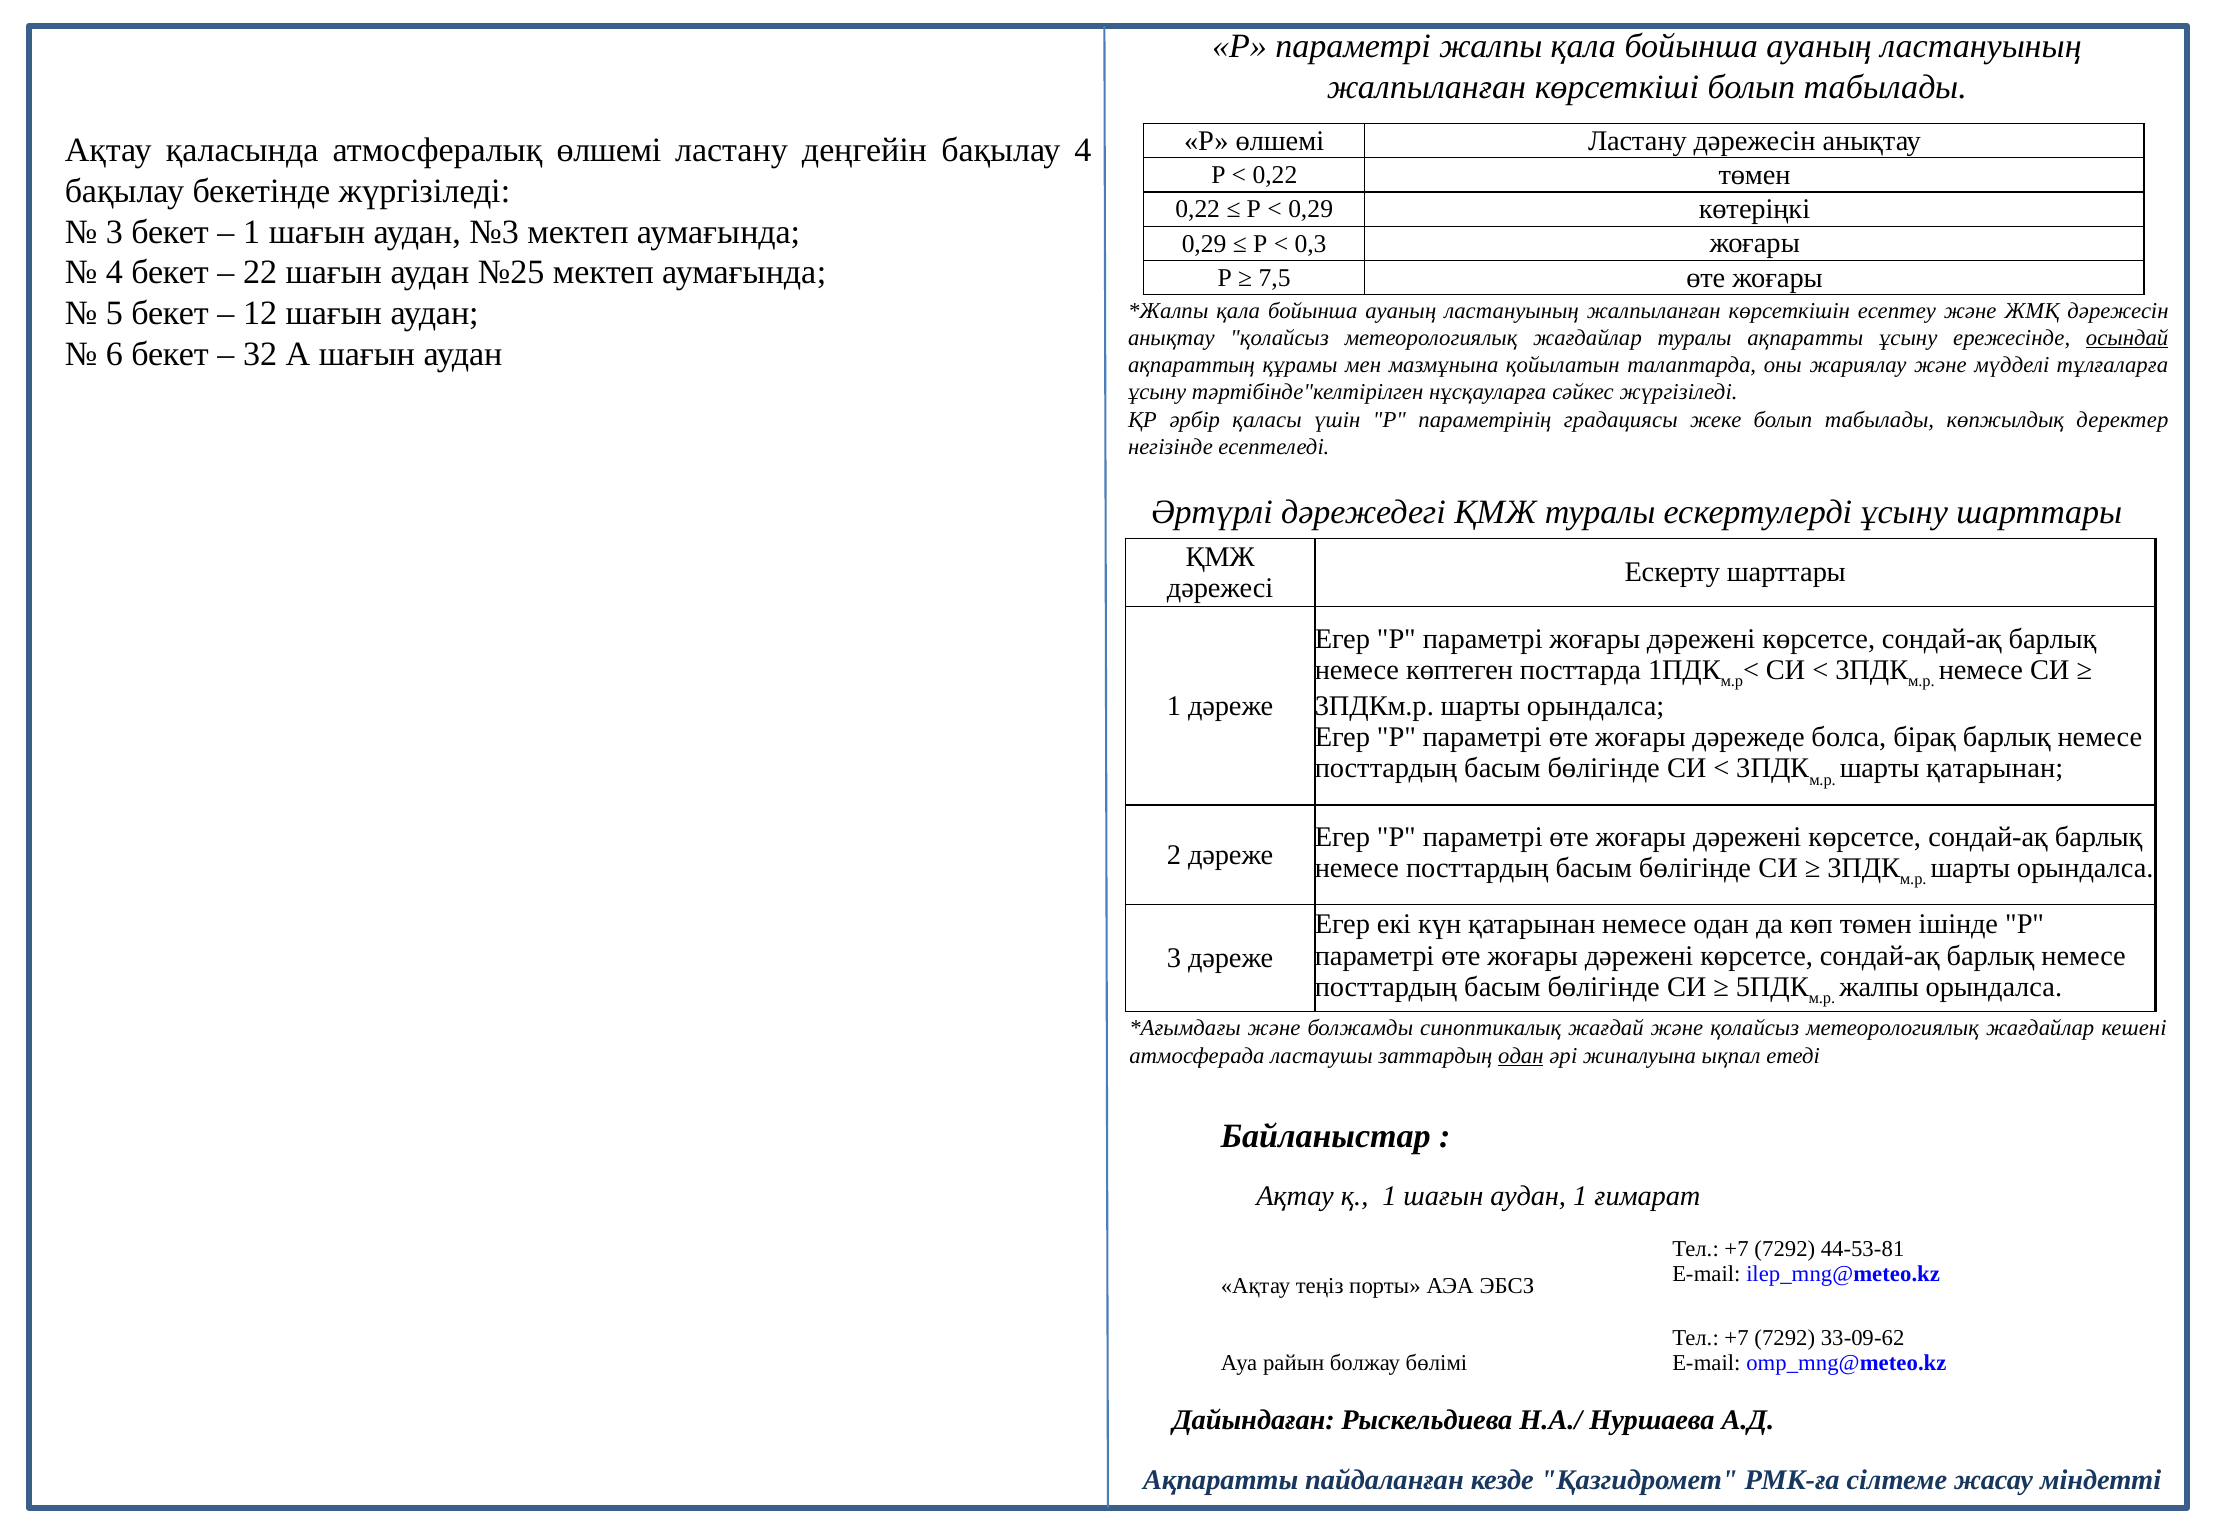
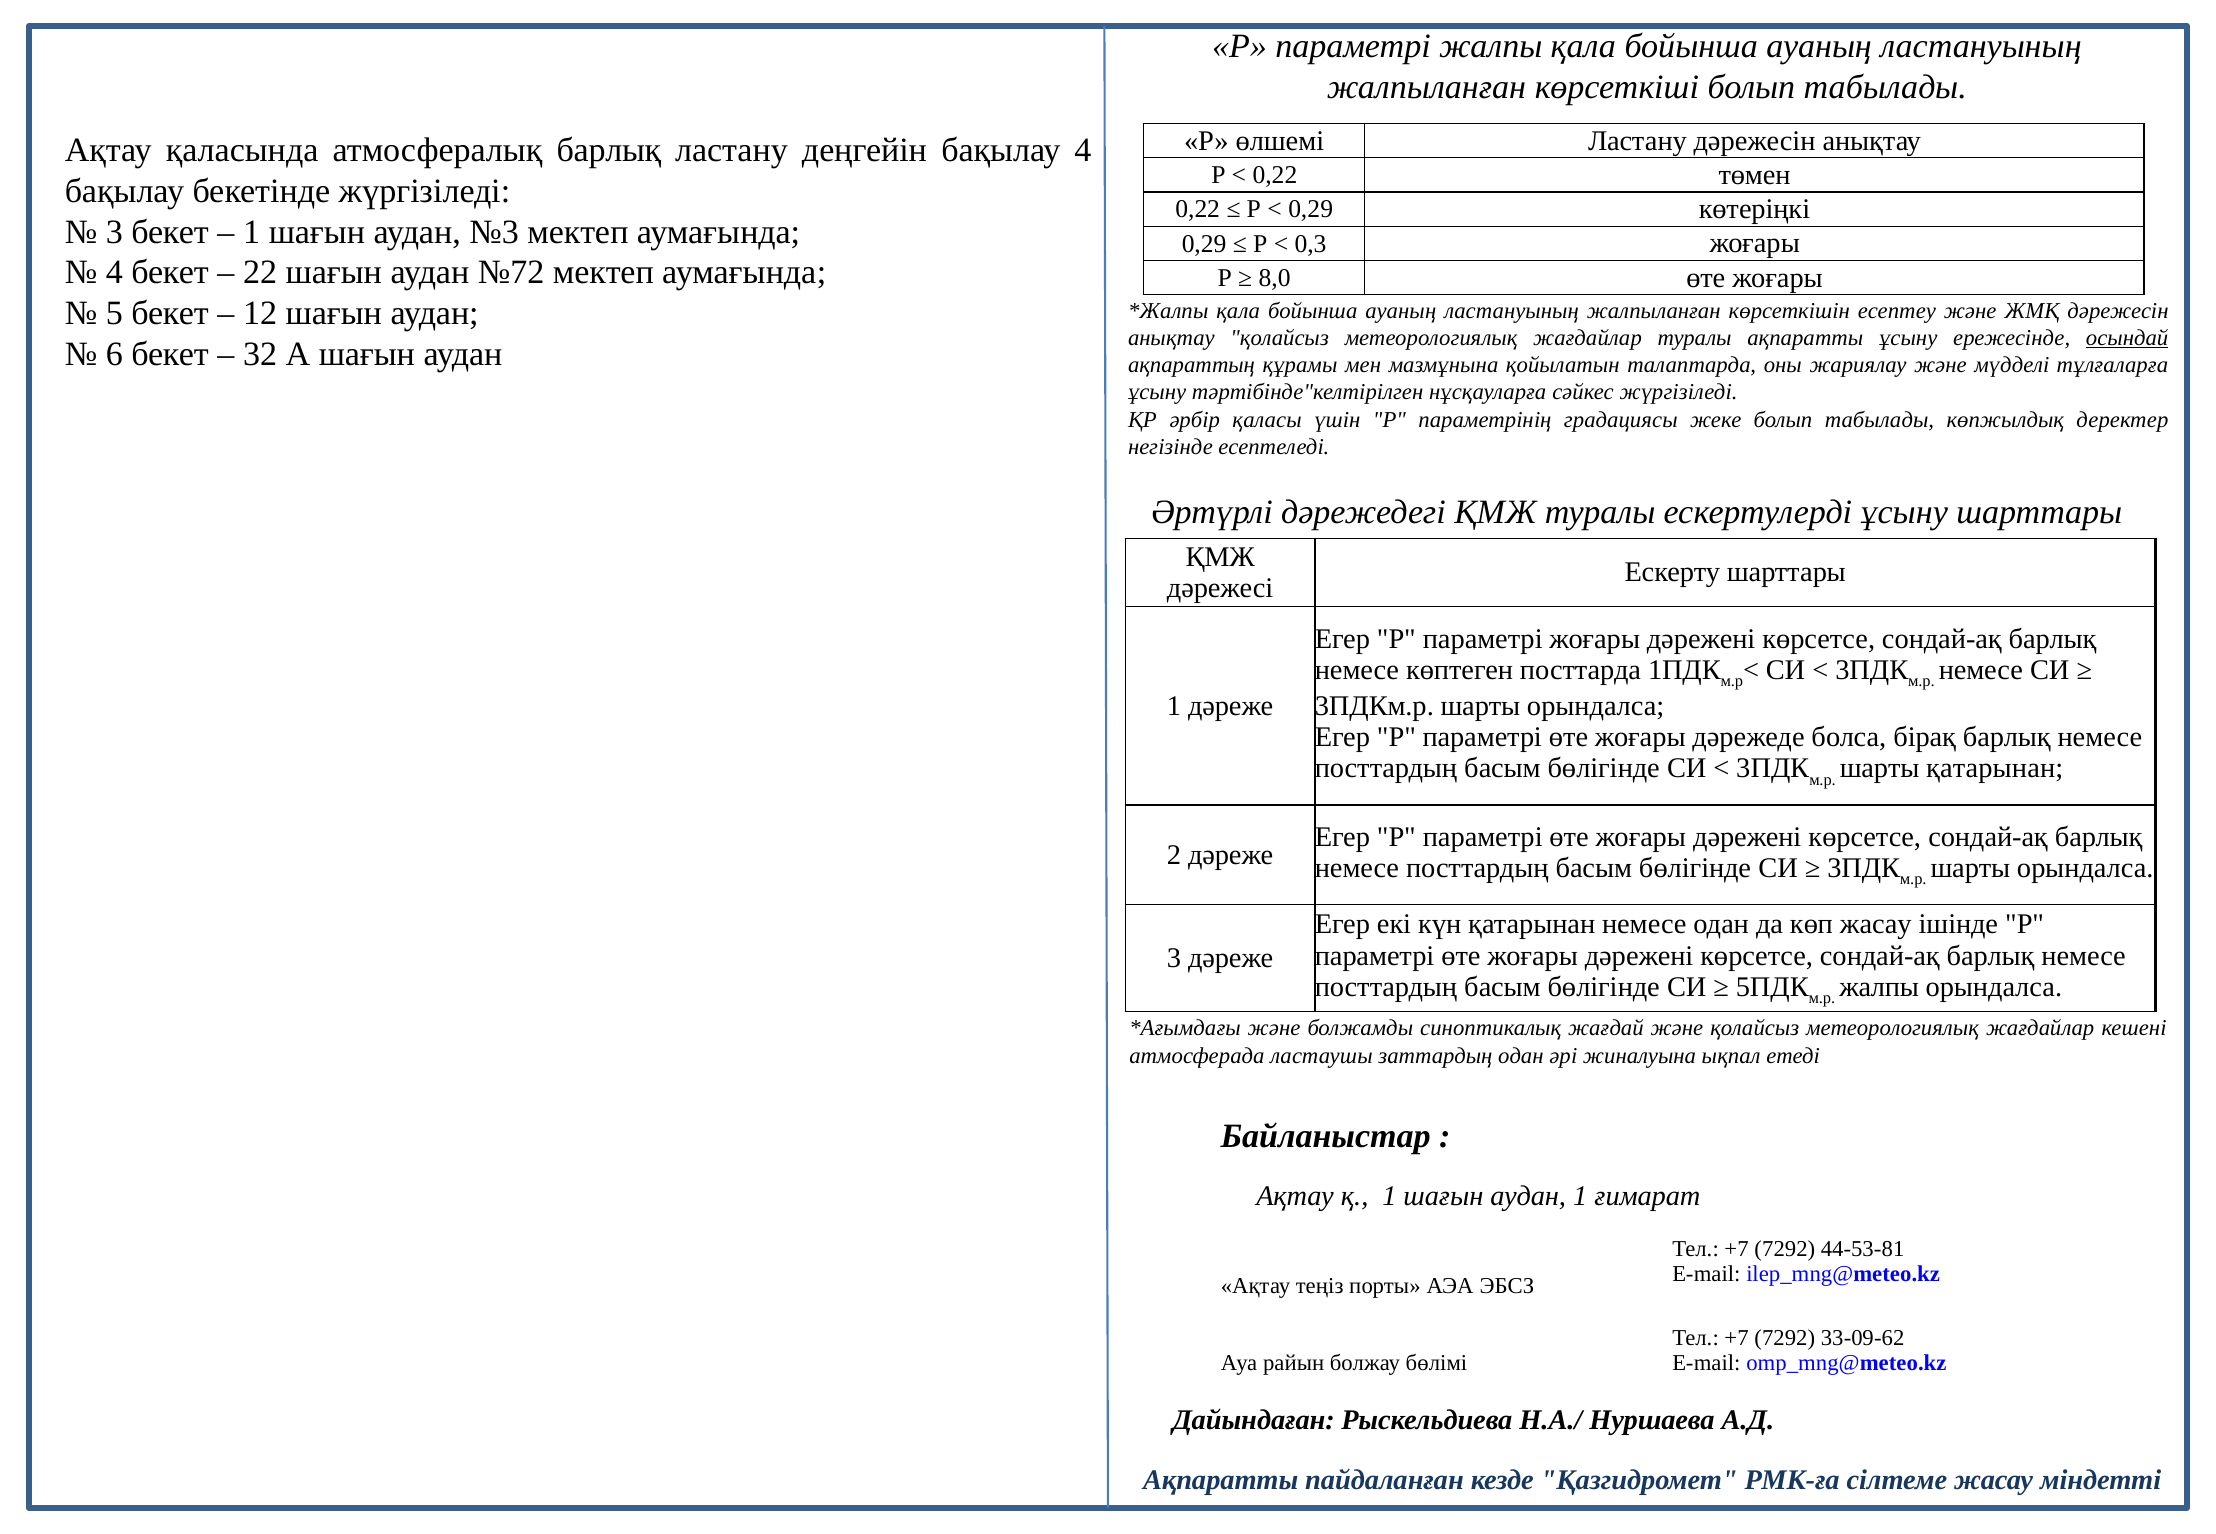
атмосфералық өлшемі: өлшемі -> барлық (609, 150)
№25: №25 -> №72 (511, 273)
7,5: 7,5 -> 8,0 (1275, 278)
көп төмен: төмен -> жасау (1876, 925)
одан underline: present -> none (1521, 1056)
